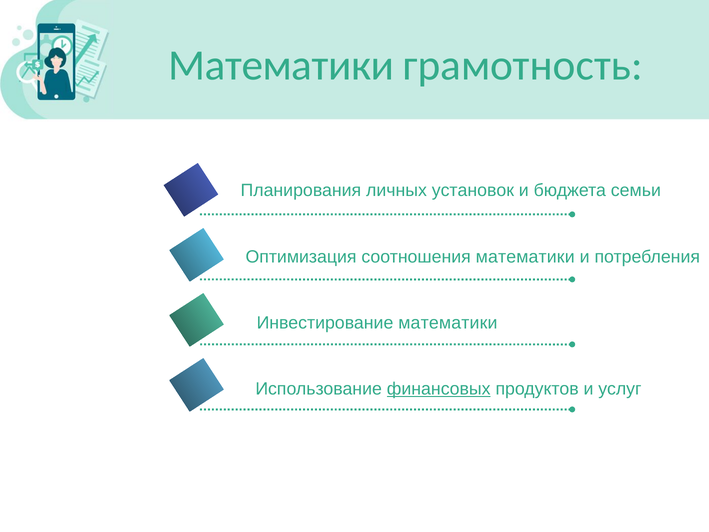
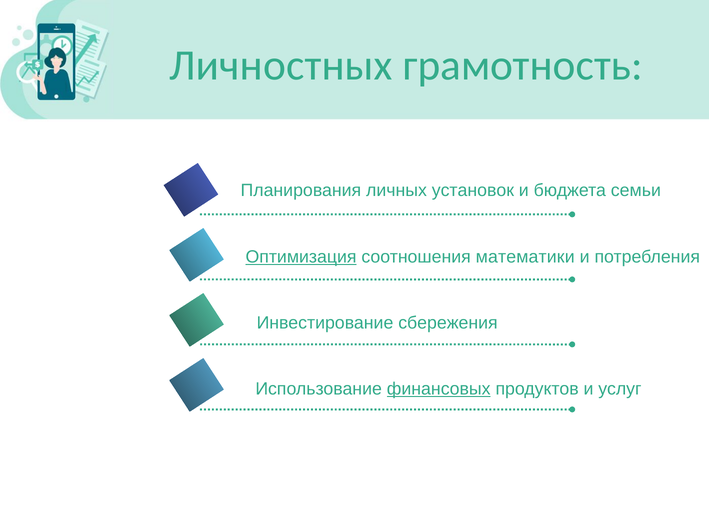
Математики: Математики -> Личностных (281, 65)
Оптимизация underline: none -> present (301, 257)
Инвестирование математики: математики -> сбережения (448, 323)
